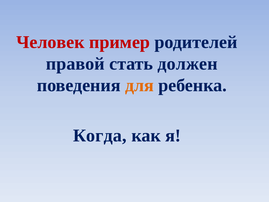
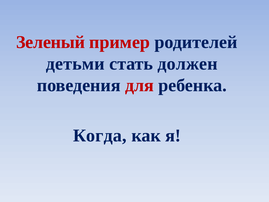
Человек: Человек -> Зеленый (51, 42)
правой: правой -> детьми (75, 64)
для colour: orange -> red (139, 85)
